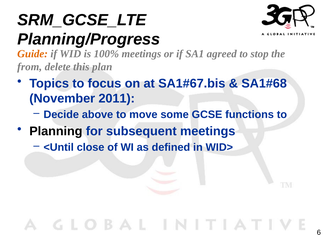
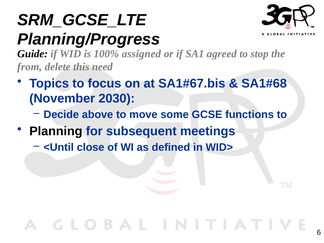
Guide colour: orange -> black (33, 54)
100% meetings: meetings -> assigned (141, 54)
plan: plan -> need (102, 67)
2011: 2011 -> 2030 (117, 99)
